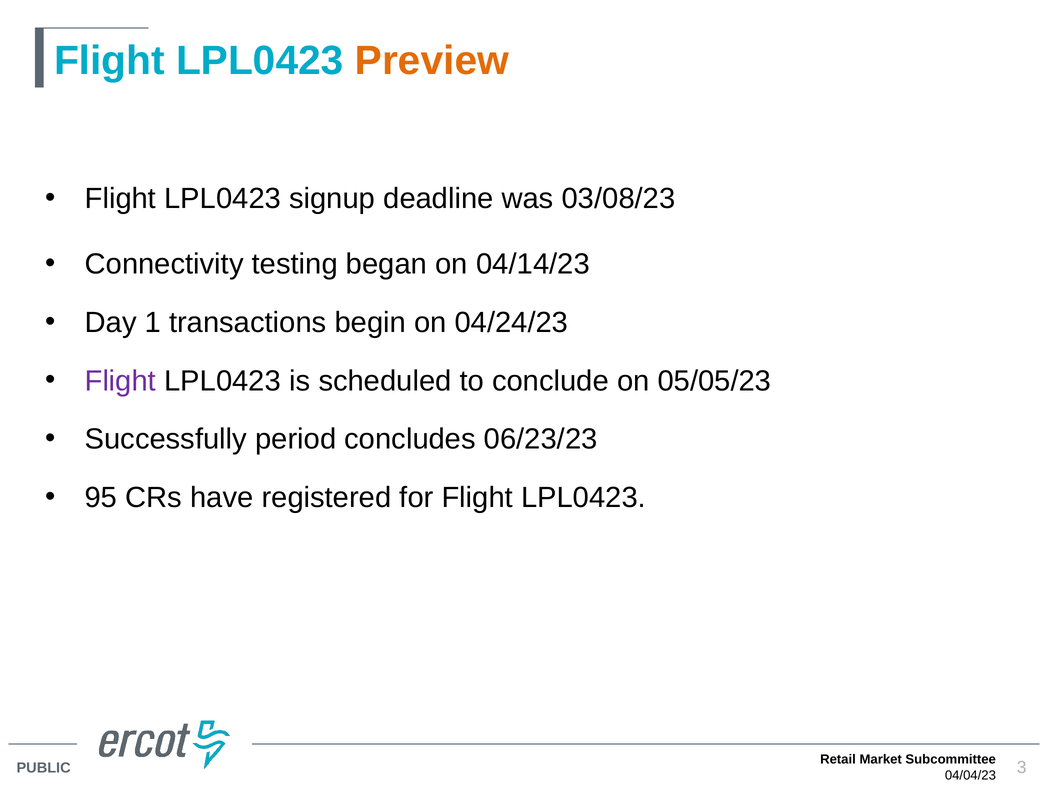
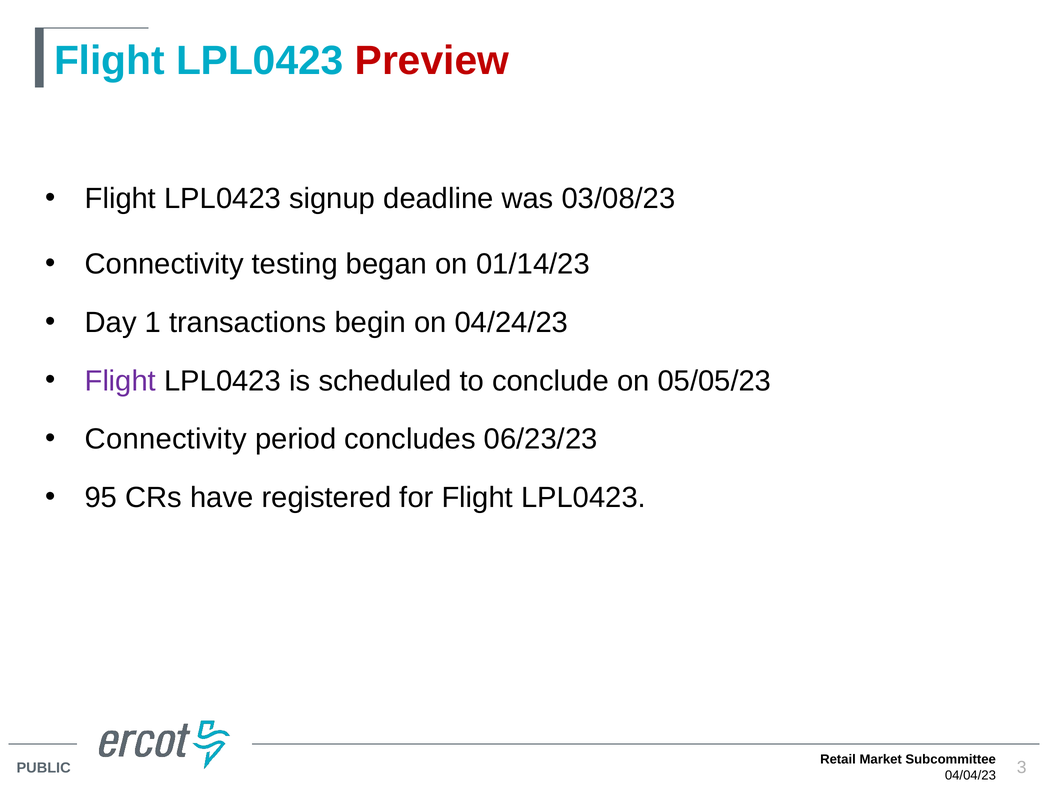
Preview colour: orange -> red (432, 61)
04/14/23: 04/14/23 -> 01/14/23 (533, 264)
Successfully: Successfully -> Connectivity (166, 439)
